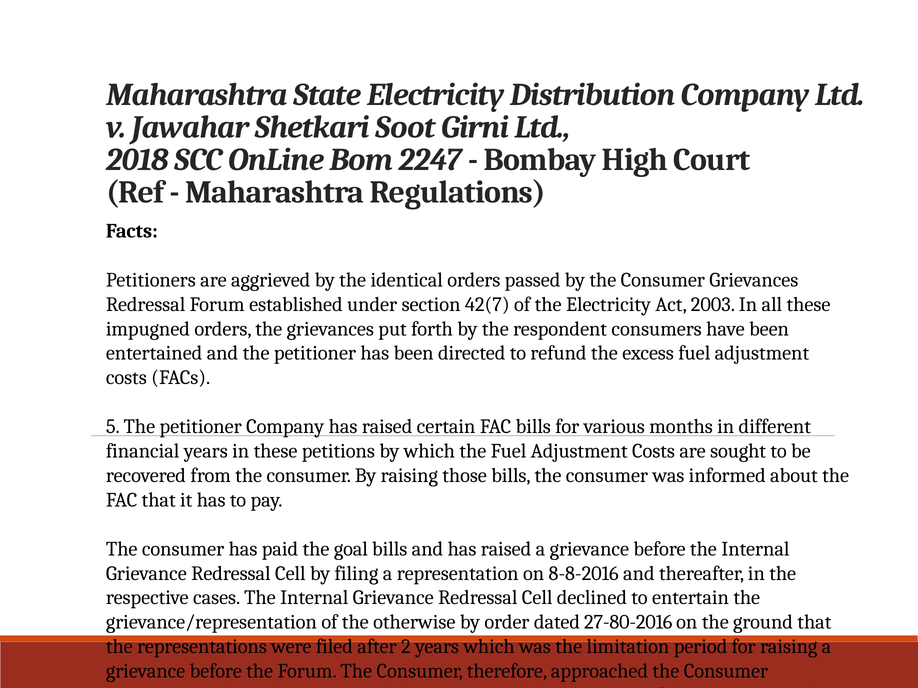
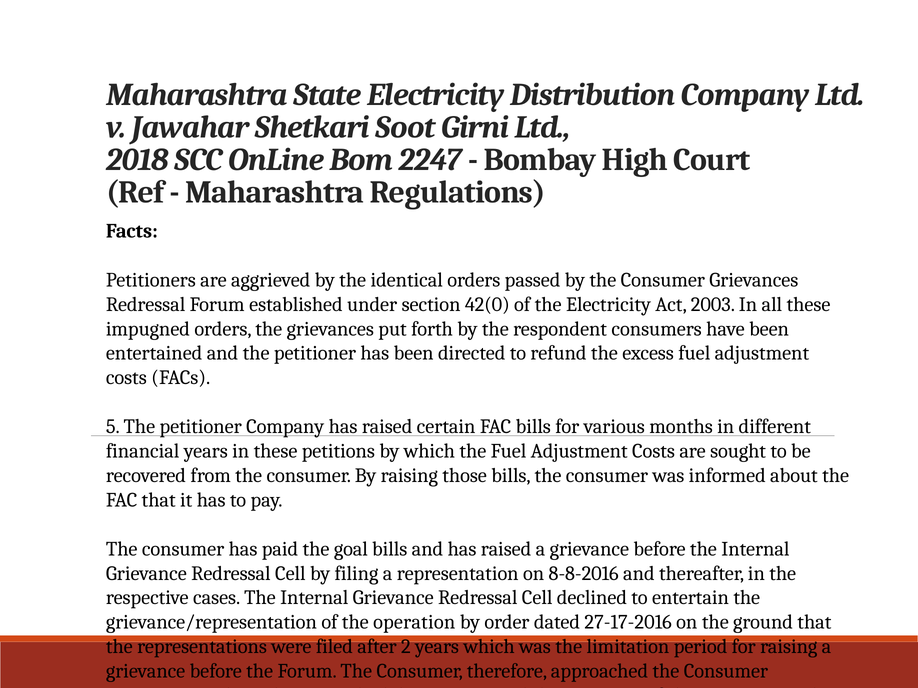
42(7: 42(7 -> 42(0 (487, 305)
otherwise: otherwise -> operation (414, 623)
27-80-2016: 27-80-2016 -> 27-17-2016 (628, 623)
